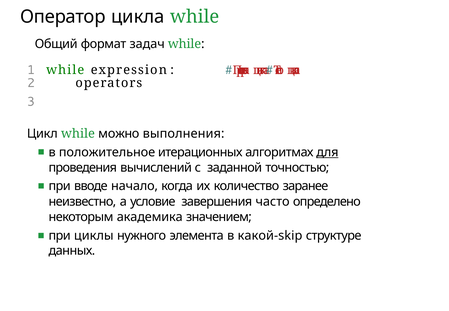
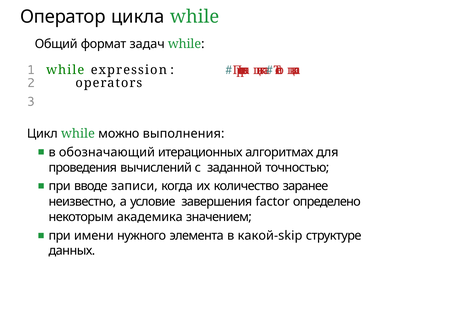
положительное: положительное -> обозначающий (107, 152)
для underline: present -> none (327, 152)
начало: начало -> записи (134, 186)
часто: часто -> factor (273, 202)
циклы: циклы -> имени (94, 235)
